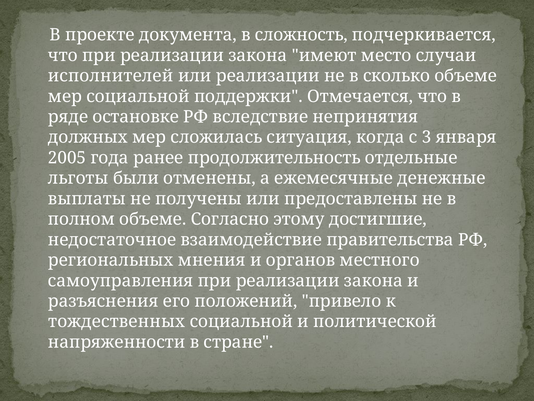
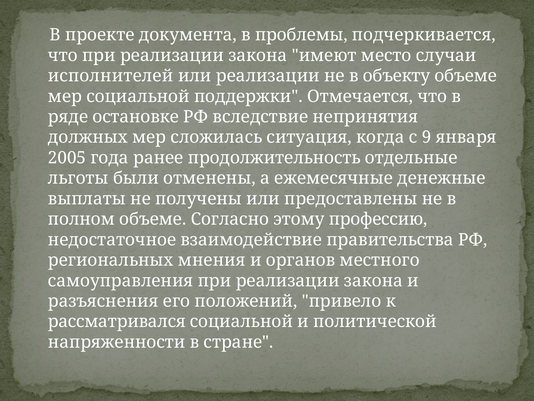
сложность: сложность -> проблемы (301, 35)
сколько: сколько -> объекту (397, 76)
3: 3 -> 9 (427, 137)
достигшие: достигшие -> профессию (378, 219)
тождественных: тождественных -> рассматривался (117, 321)
